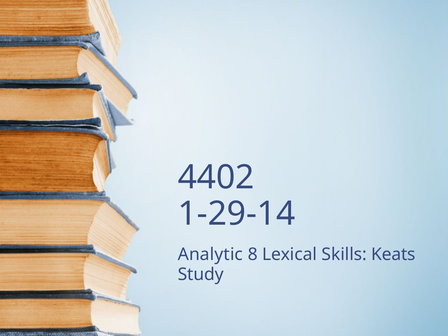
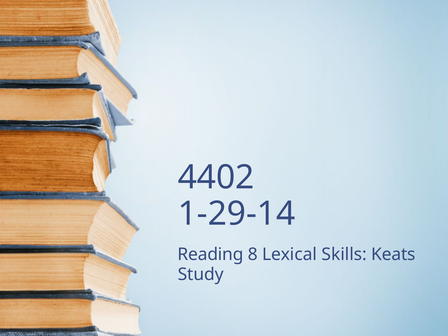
Analytic: Analytic -> Reading (211, 255)
